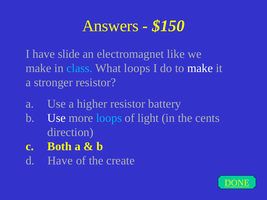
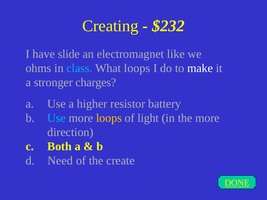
Answers: Answers -> Creating (110, 26)
$150: $150 -> $232 (168, 26)
make: make -> ohms (38, 68)
stronger resistor: resistor -> charges (96, 83)
Use colour: white -> light blue (57, 118)
loops colour: light blue -> yellow (109, 118)
the cents: cents -> more (207, 118)
Have: Have -> Need (60, 161)
